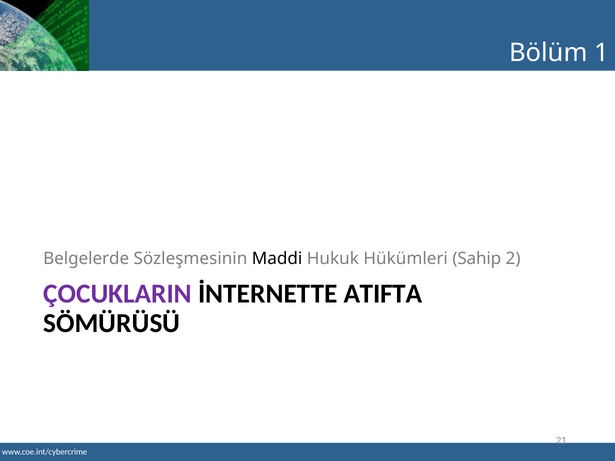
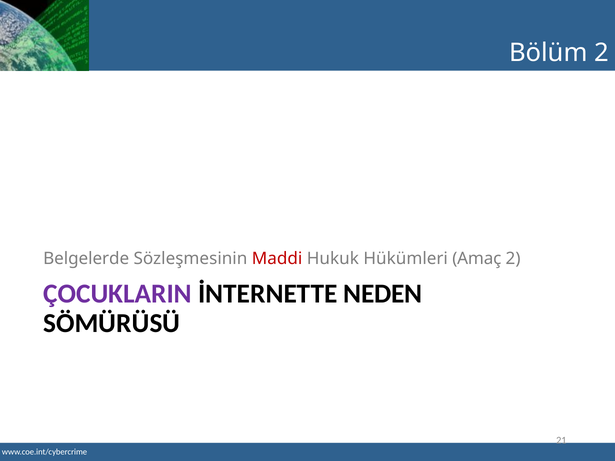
Bölüm 1: 1 -> 2 (601, 53)
Maddi colour: black -> red (277, 259)
Sahip: Sahip -> Amaç (477, 259)
ATIFTA: ATIFTA -> NEDEN (383, 294)
